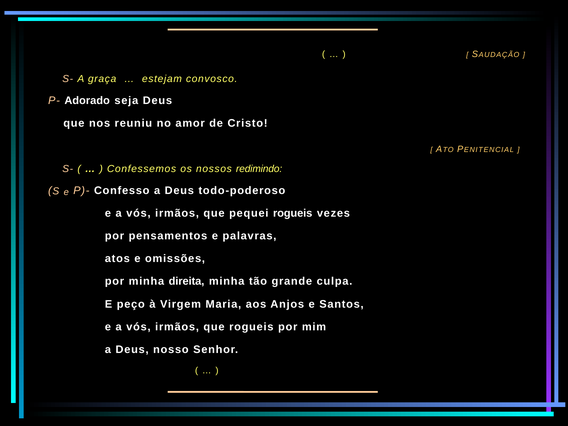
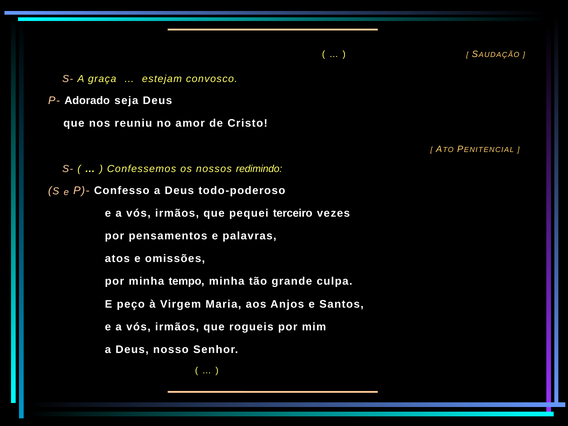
pequei rogueis: rogueis -> terceiro (293, 213)
direita: direita -> tempo (187, 281)
